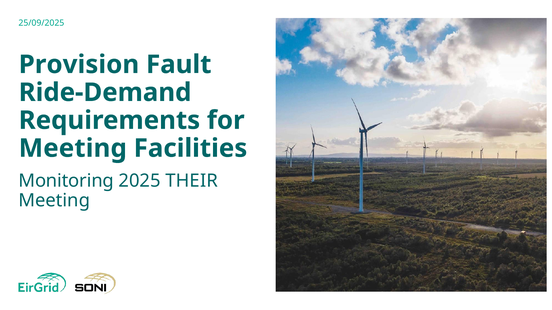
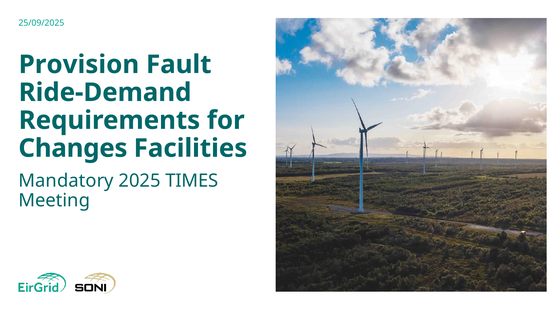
Meeting: Meeting -> Changes (73, 148)
Monitoring: Monitoring -> Mandatory (66, 181)
THEIR: THEIR -> TIMES (192, 181)
